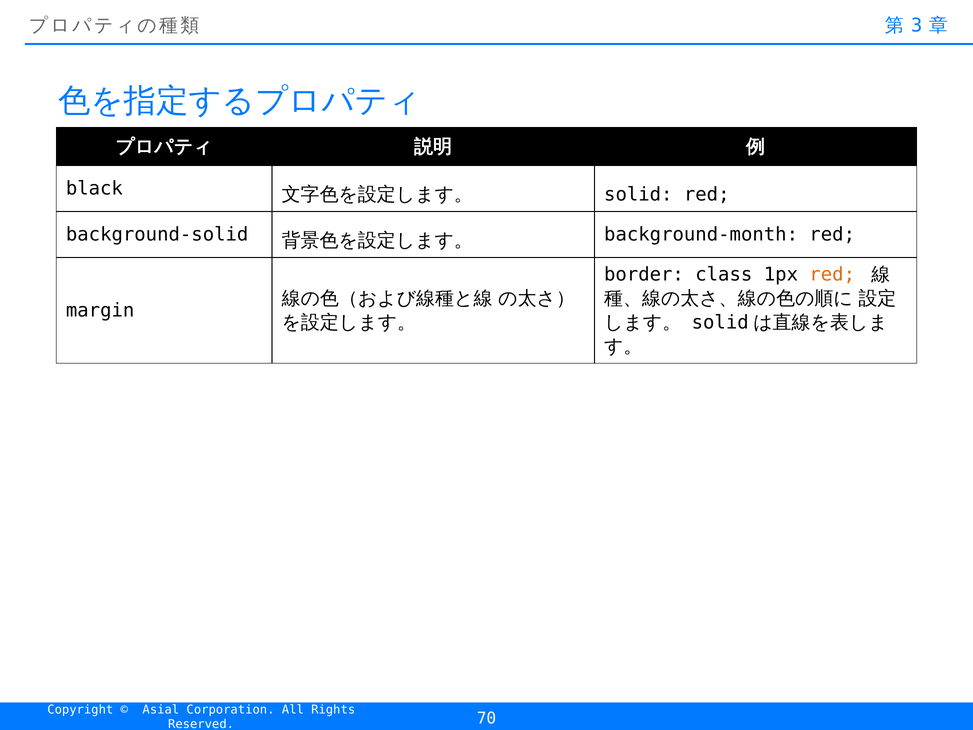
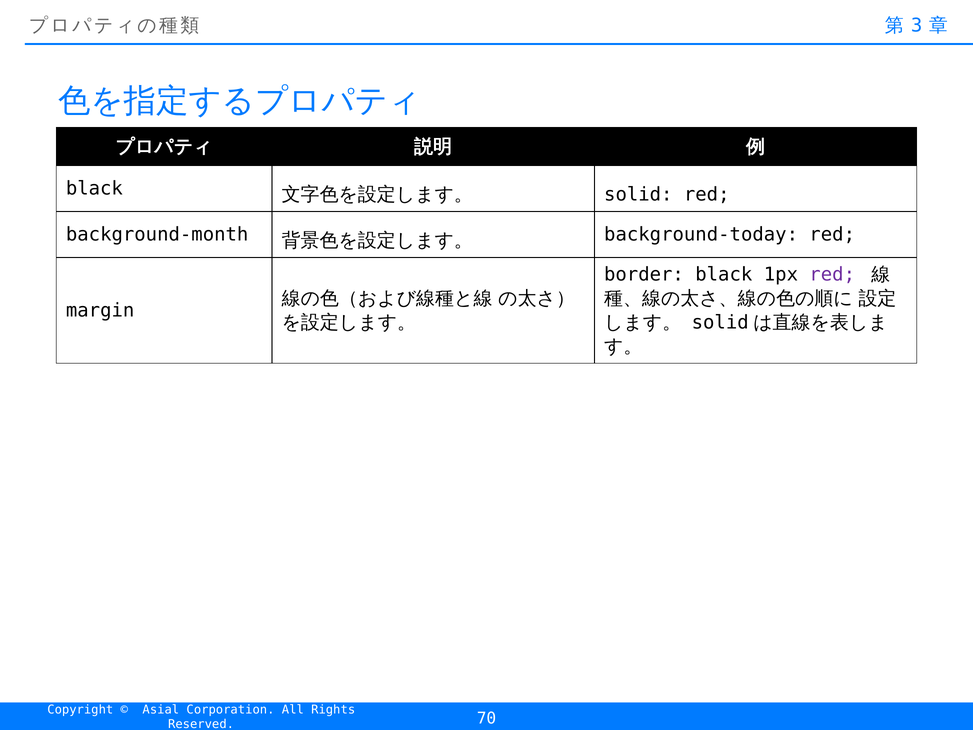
background-solid: background-solid -> background-month (157, 235)
background-month: background-month -> background-today (701, 235)
border class: class -> black (724, 274)
red colour: orange -> purple (832, 274)
